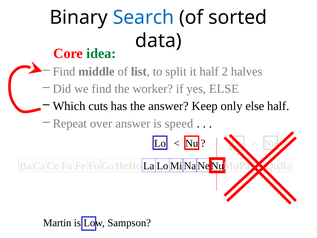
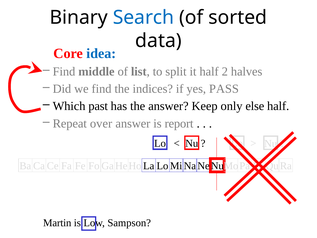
idea colour: green -> blue (101, 53)
worker: worker -> indices (153, 89)
yes ELSE: ELSE -> PASS (224, 89)
cuts: cuts -> past (98, 106)
speed: speed -> report (179, 123)
